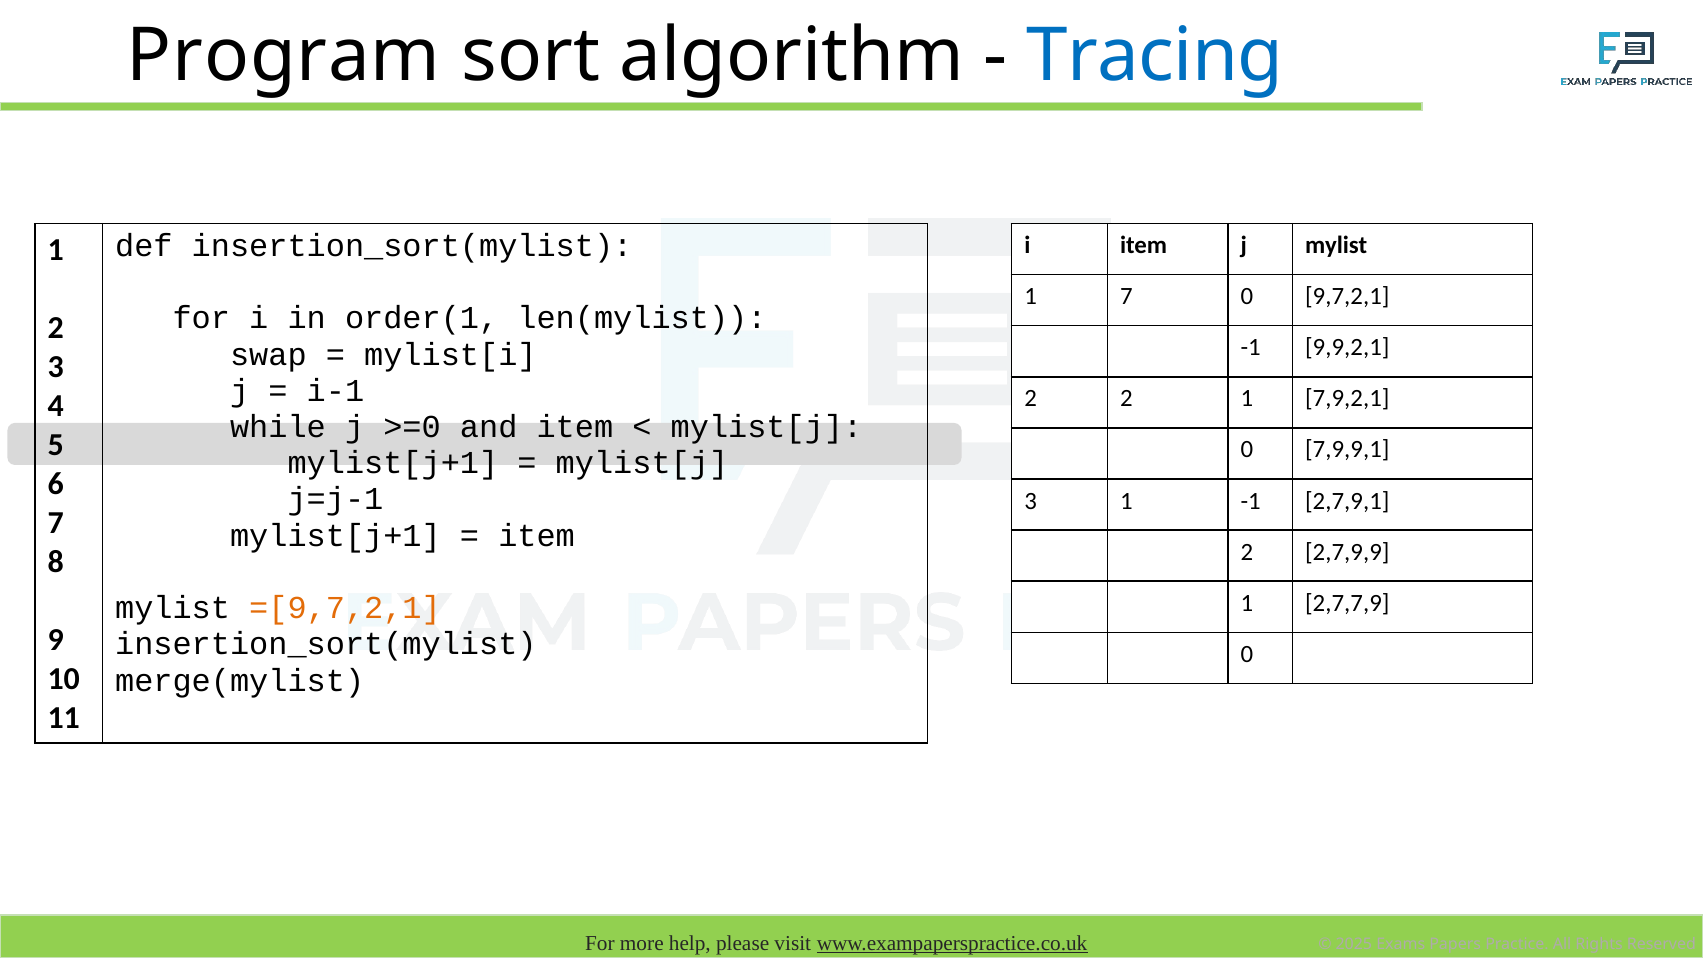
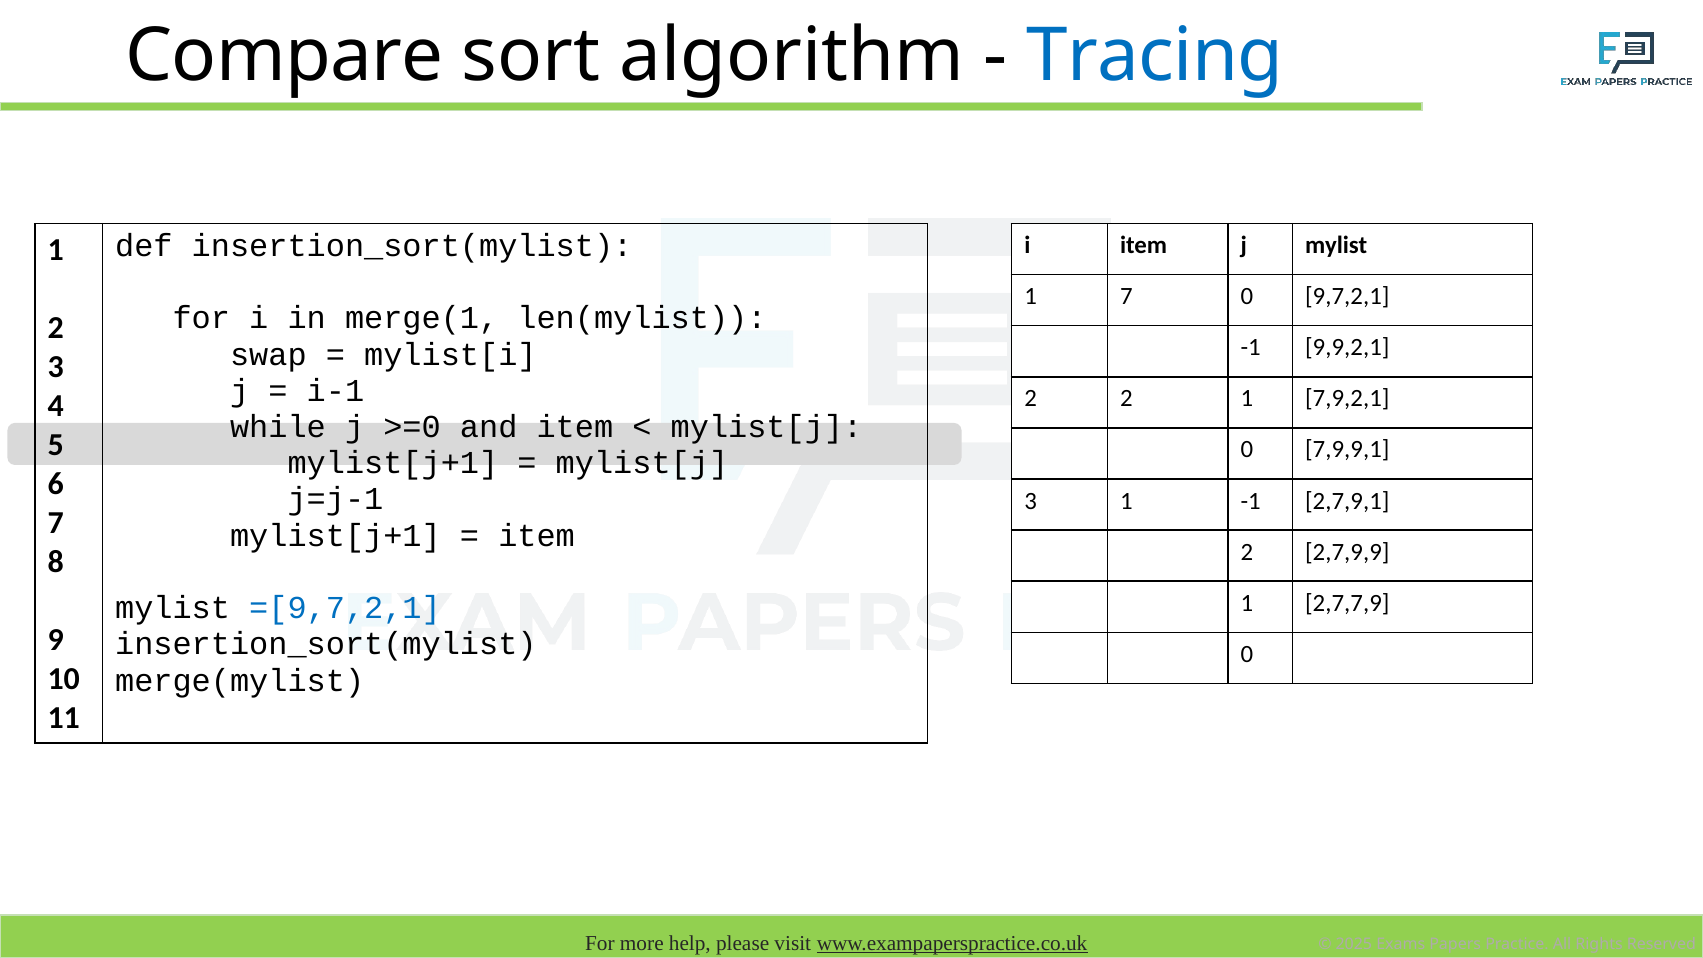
Program: Program -> Compare (284, 56)
order(1: order(1 -> merge(1 (422, 318)
=[9,7,2,1 colour: orange -> blue (345, 608)
